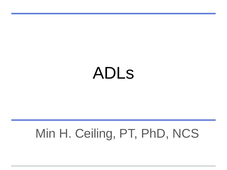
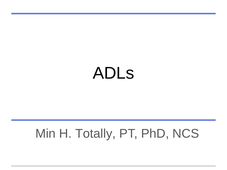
Ceiling: Ceiling -> Totally (96, 134)
